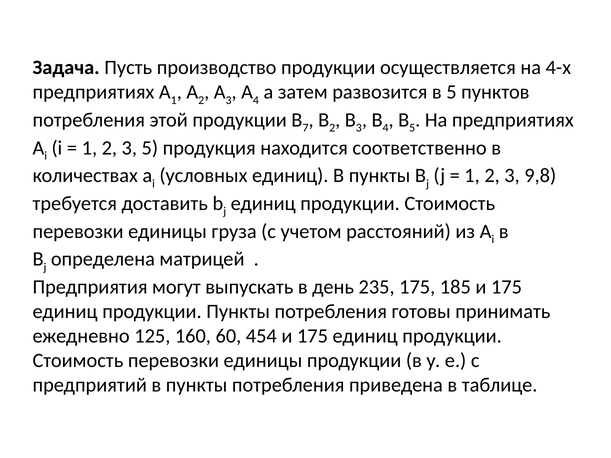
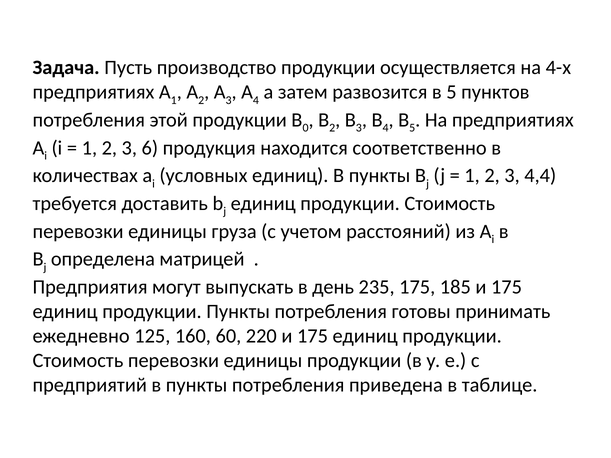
7: 7 -> 0 (306, 128)
3 5: 5 -> 6 (150, 148)
9,8: 9,8 -> 4,4 (540, 176)
454: 454 -> 220 (261, 336)
